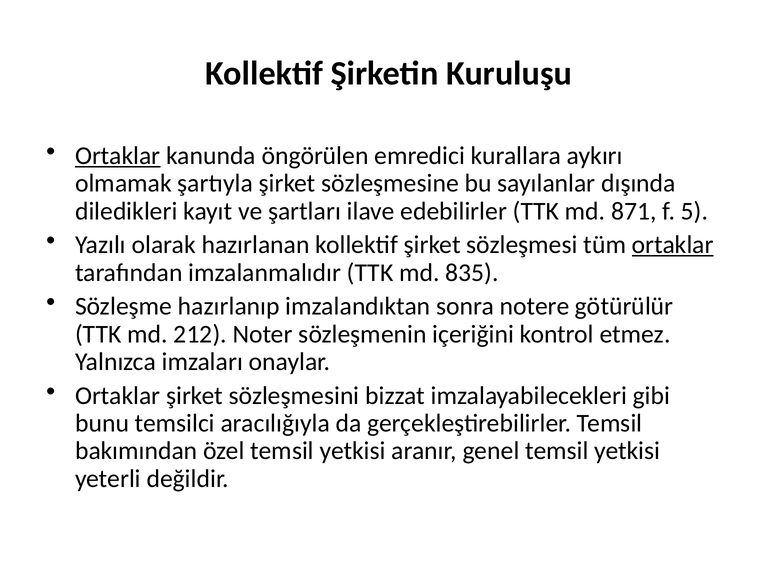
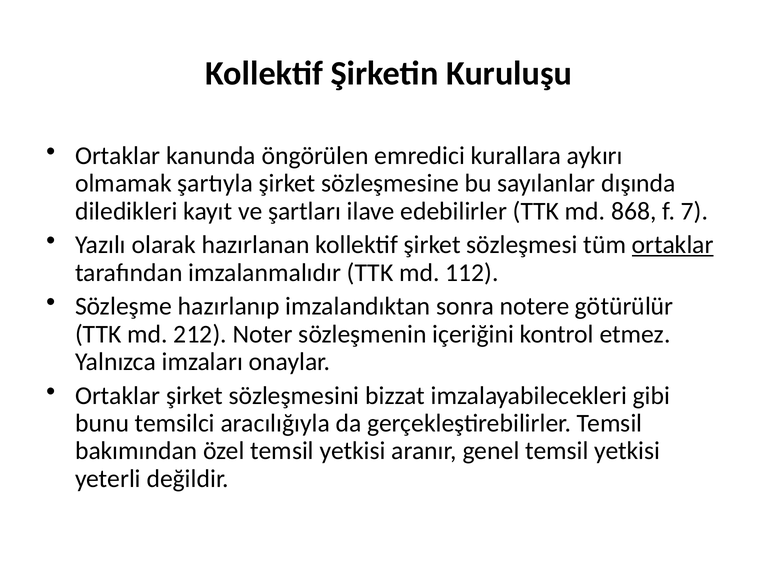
Ortaklar underline: present -> none (118, 156)
871: 871 -> 868 (634, 211)
5: 5 -> 7 (695, 211)
835: 835 -> 112 (472, 273)
